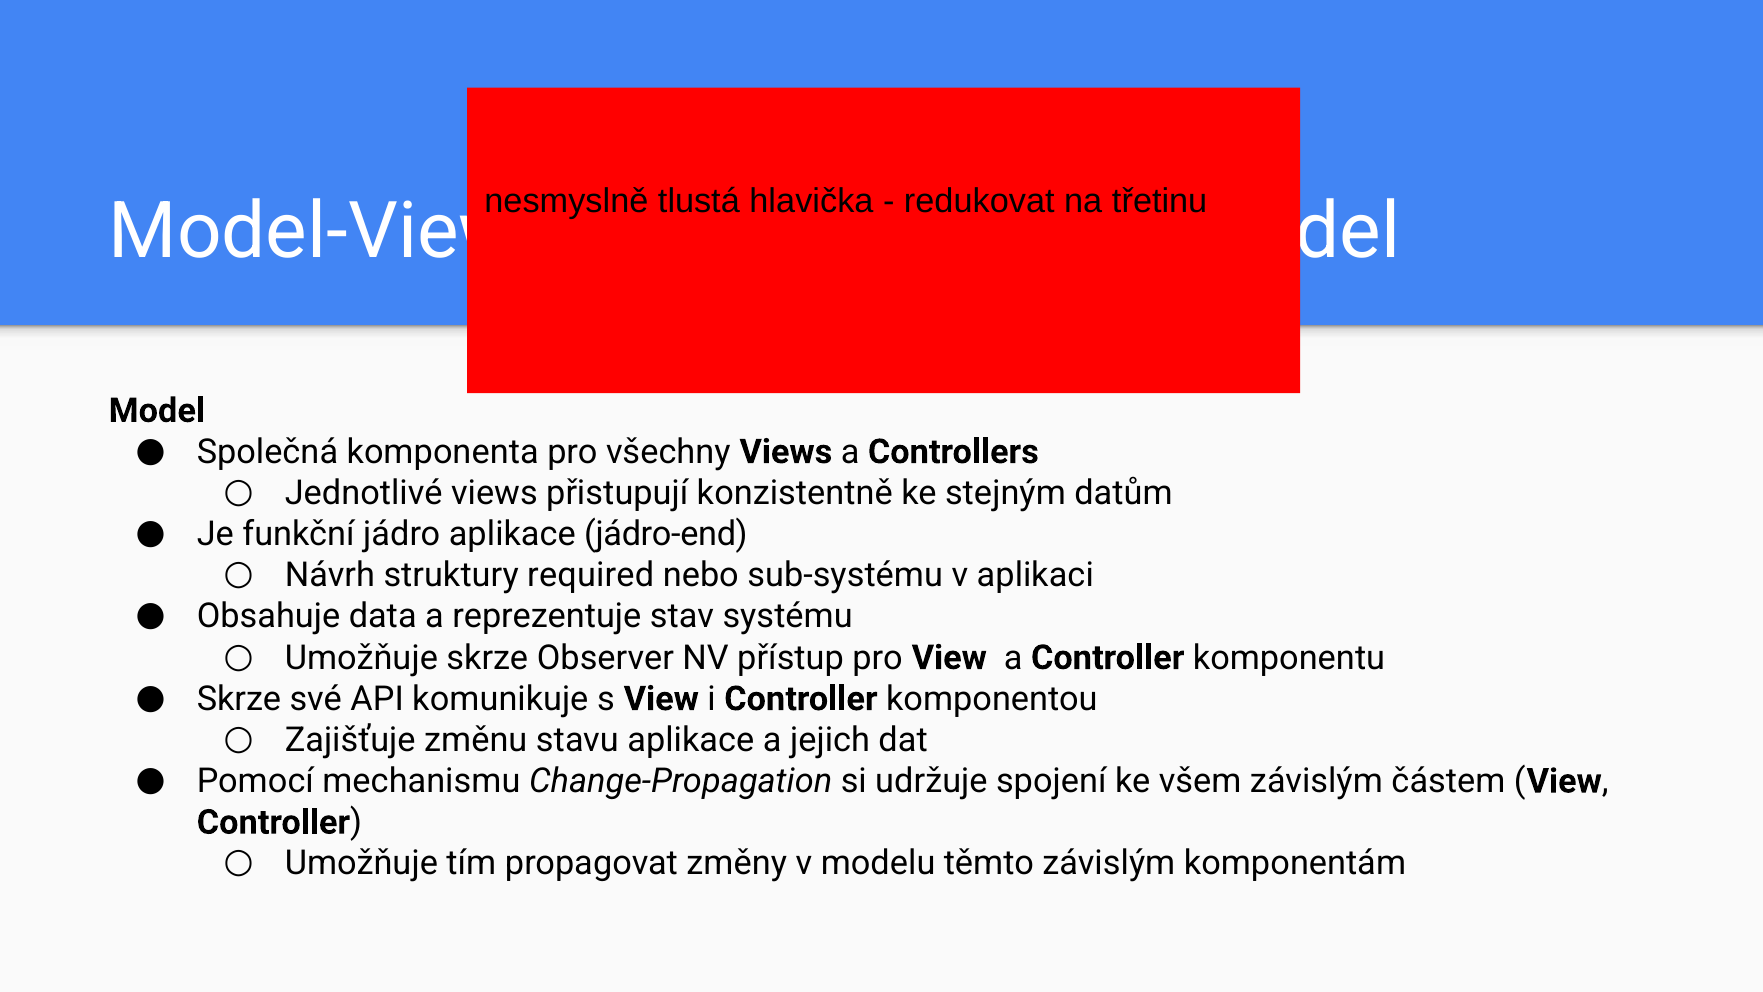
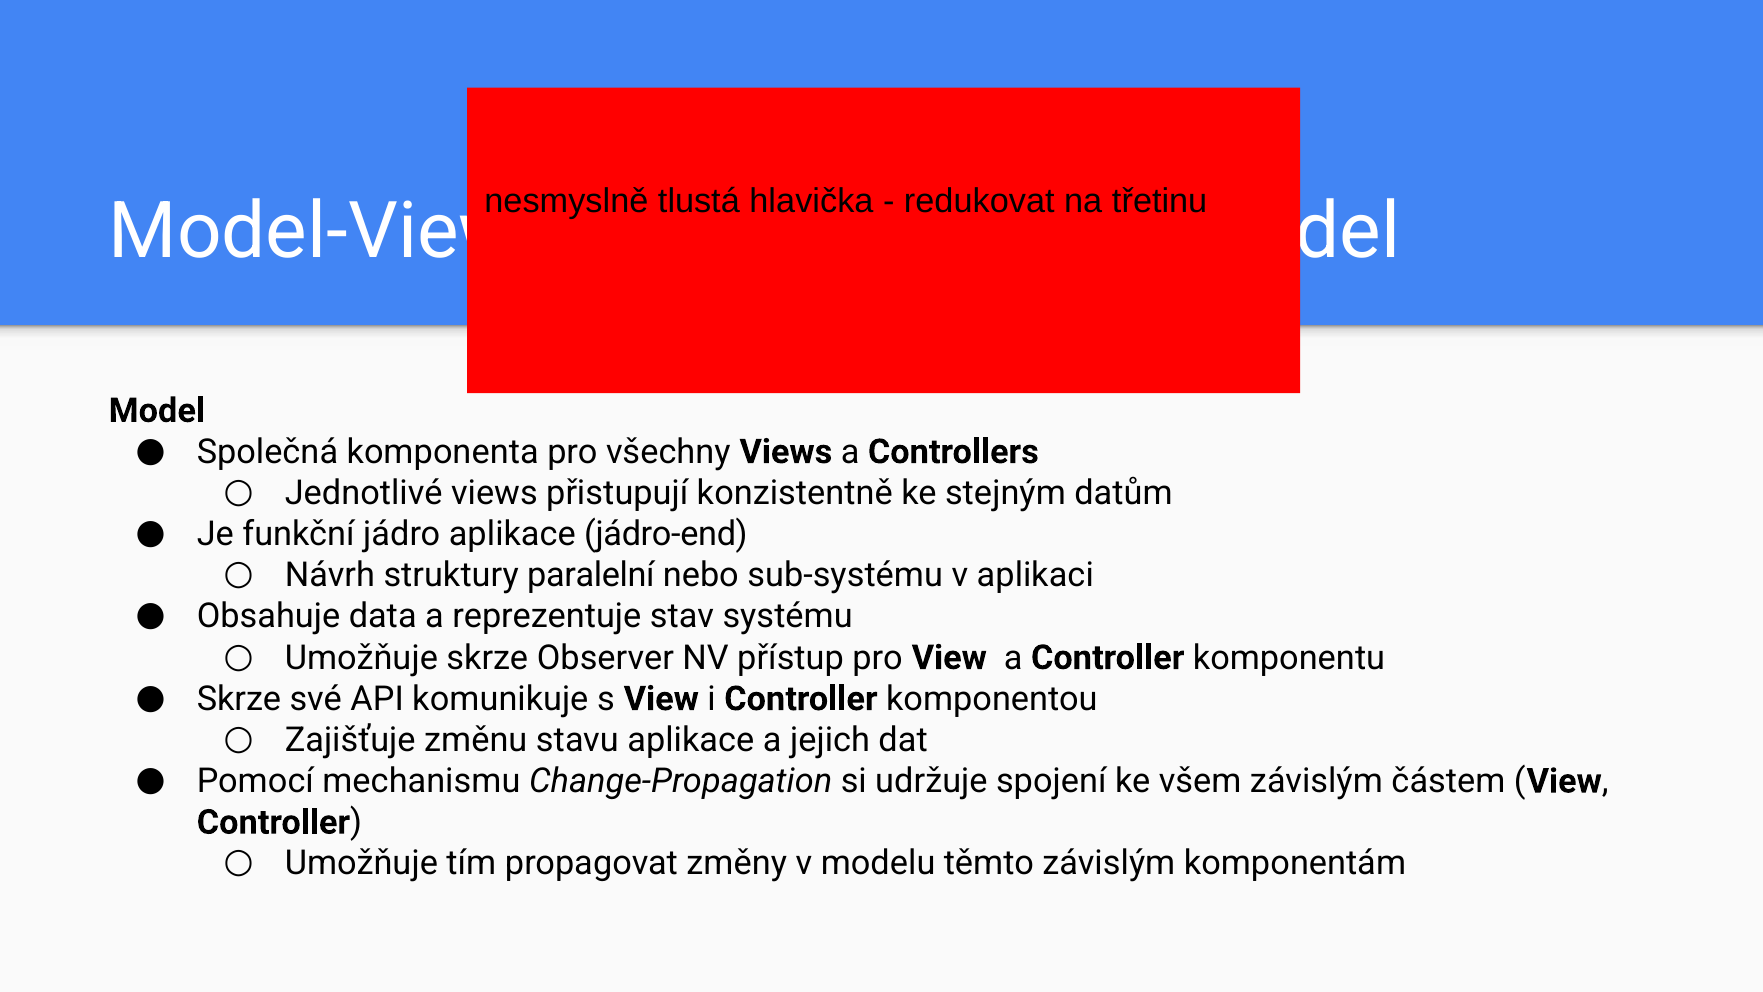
required: required -> paralelní (591, 575)
